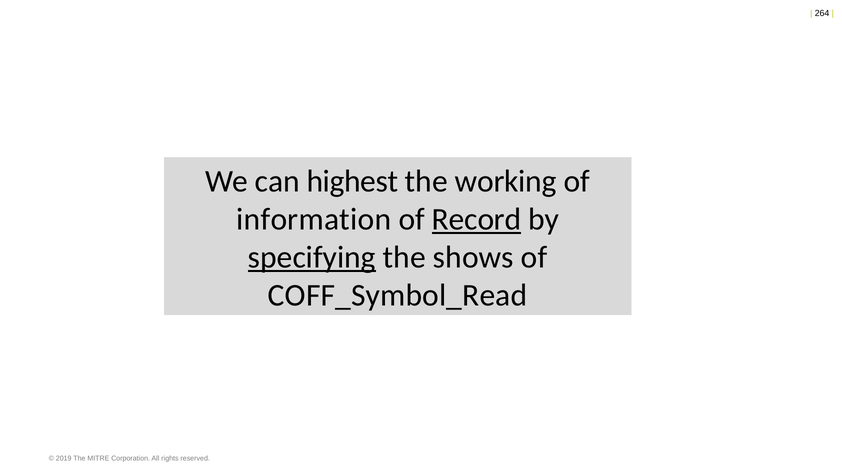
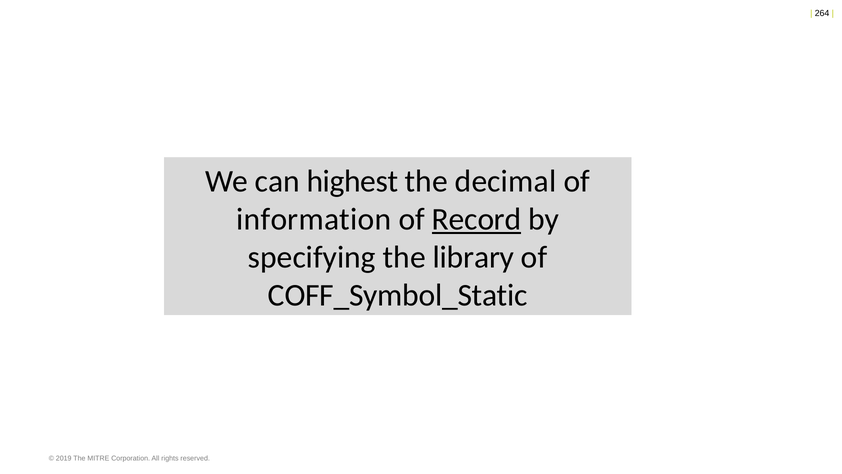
working: working -> decimal (506, 181)
specifying underline: present -> none (312, 257)
shows: shows -> library (473, 257)
COFF_Symbol_Read: COFF_Symbol_Read -> COFF_Symbol_Static (398, 295)
